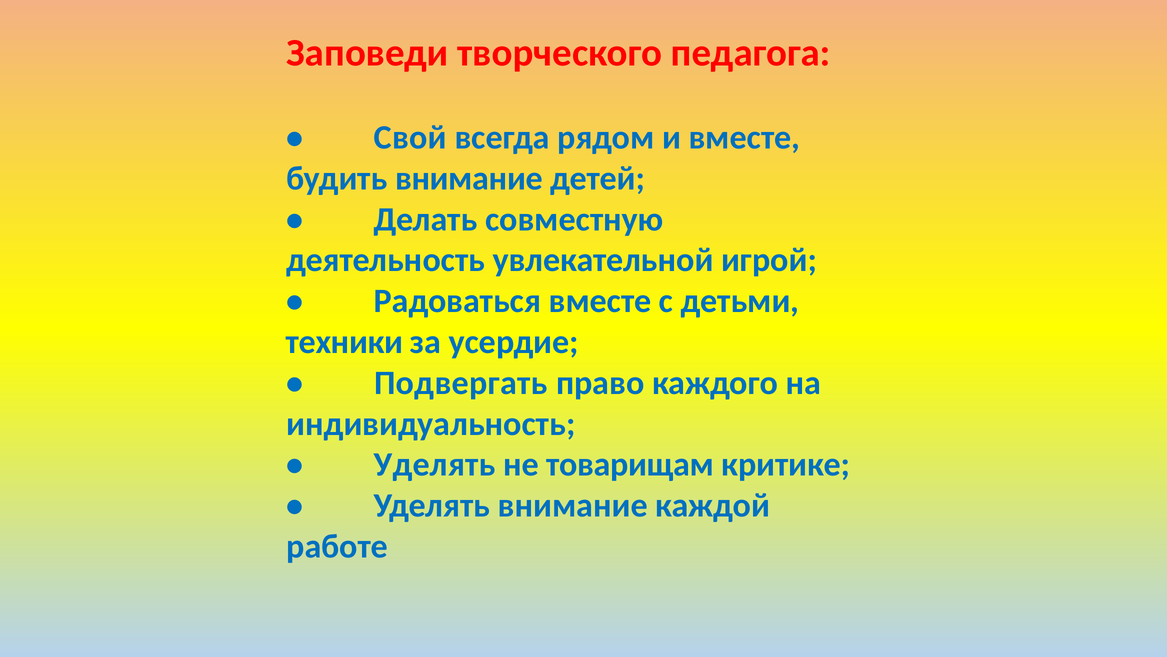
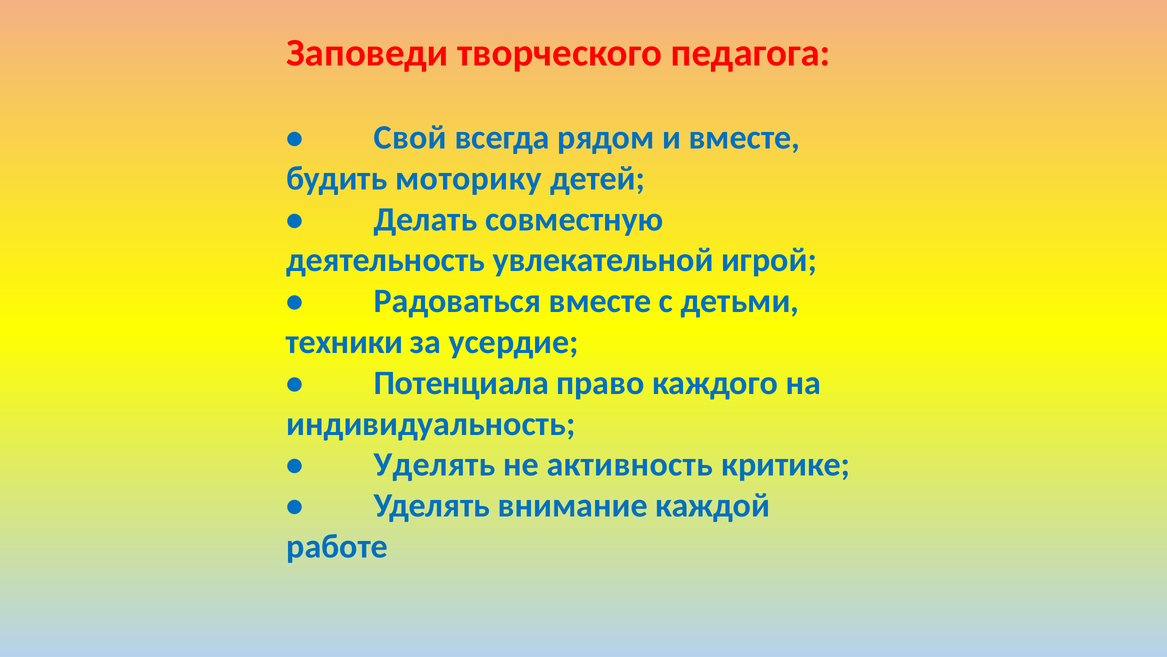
будить внимание: внимание -> моторику (469, 178)
Подвергать: Подвергать -> Потенциала (461, 383)
товарищам: товарищам -> активность (630, 464)
